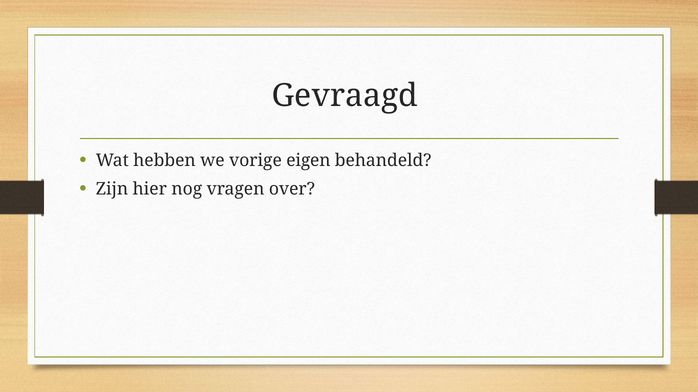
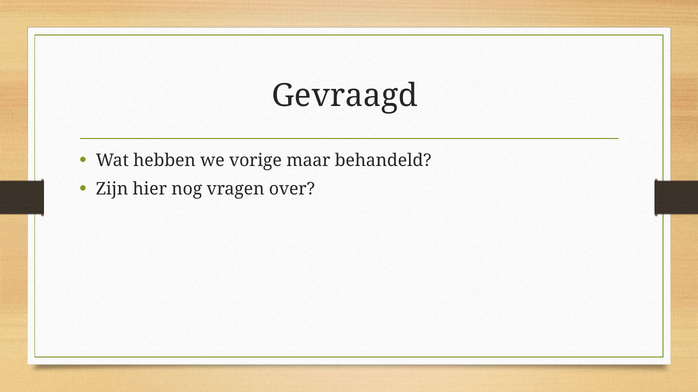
eigen: eigen -> maar (308, 161)
